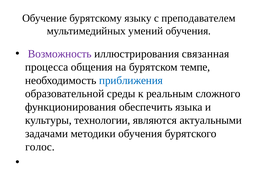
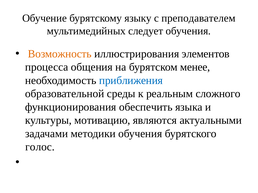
умений: умений -> следует (146, 31)
Возможность colour: purple -> orange (60, 54)
связанная: связанная -> элементов (206, 54)
темпе: темпе -> менее (195, 67)
технологии: технологии -> мотивацию (102, 121)
